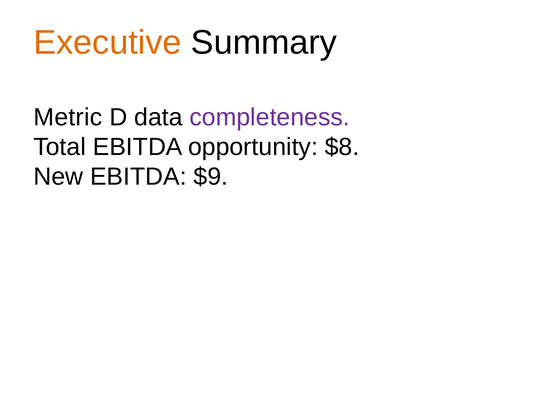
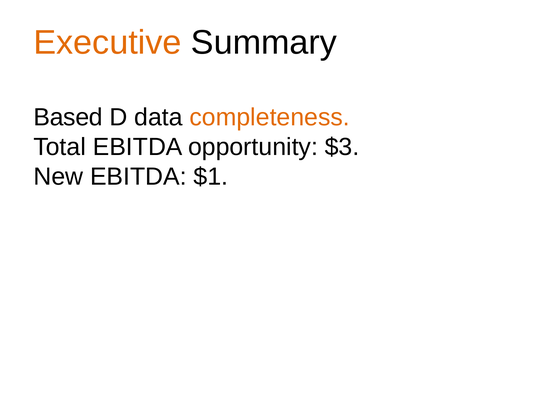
Metric: Metric -> Based (68, 117)
completeness colour: purple -> orange (270, 117)
$8: $8 -> $3 (342, 147)
$9: $9 -> $1 (211, 177)
